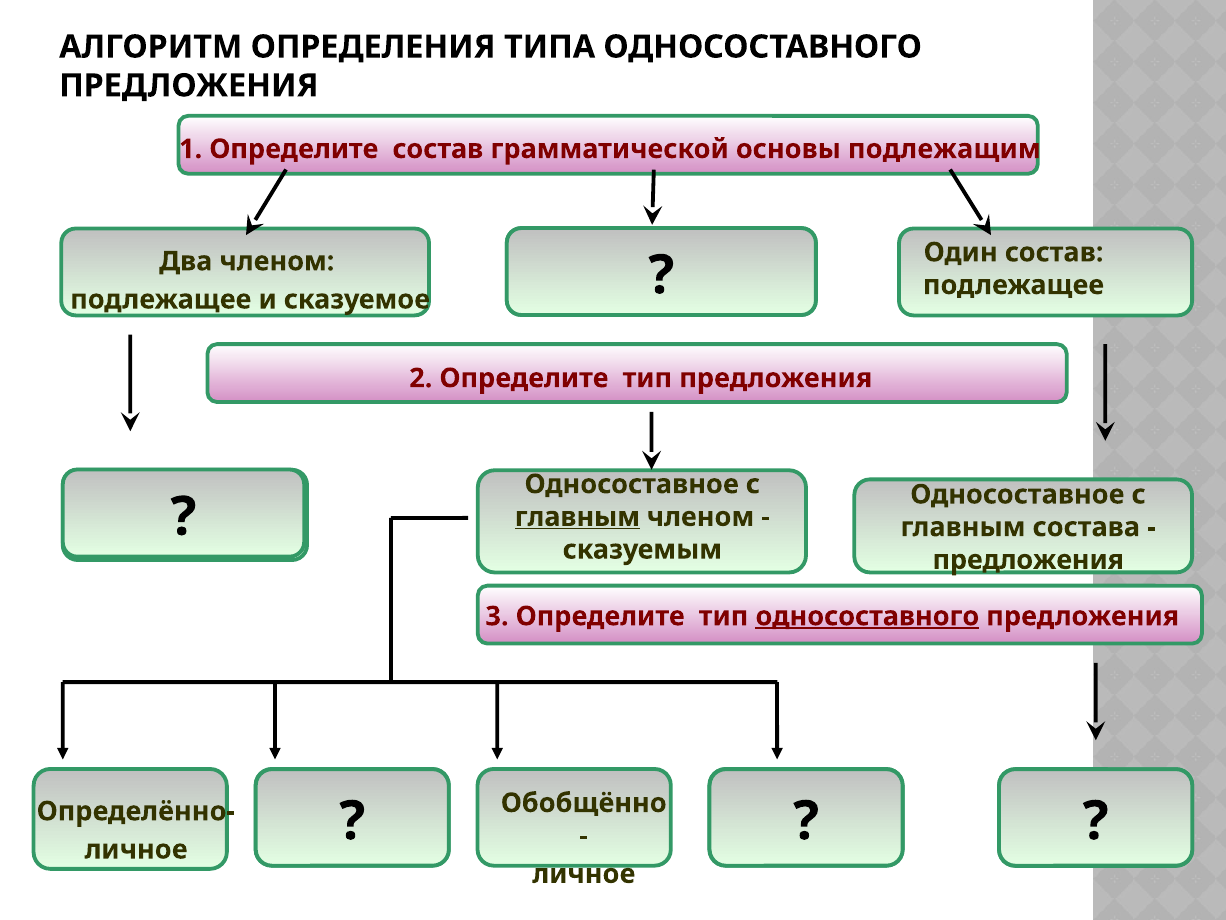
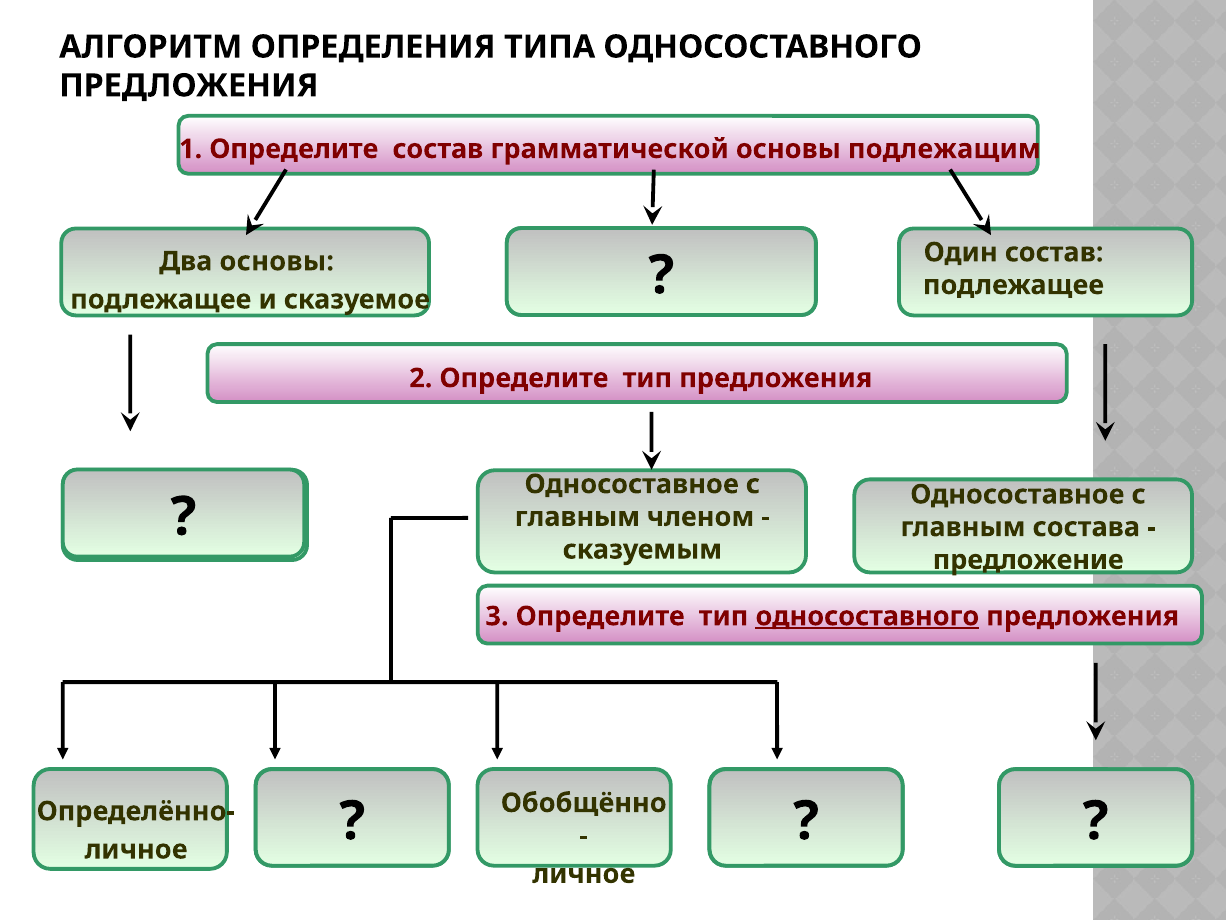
Два членом: членом -> основы (277, 261)
главным underline: present -> none (577, 517)
предложения: предложения -> предложение (1028, 560)
